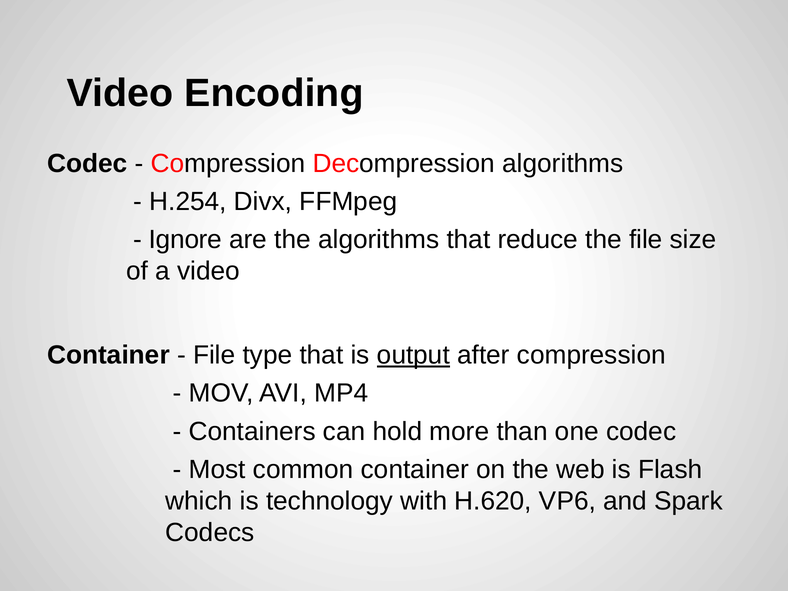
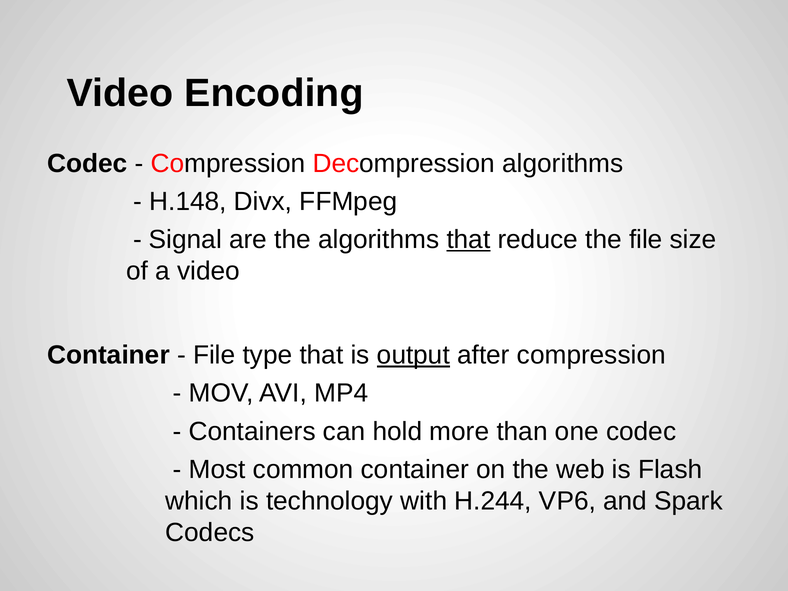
H.254: H.254 -> H.148 (188, 201)
Ignore: Ignore -> Signal (185, 240)
that underline: none -> present (468, 240)
H.620: H.620 -> H.244 (493, 501)
